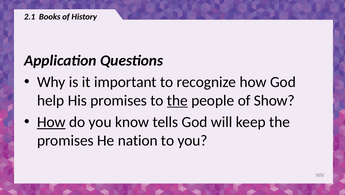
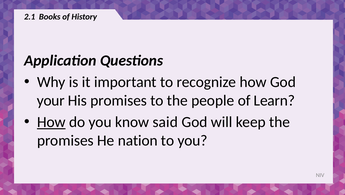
help: help -> your (51, 100)
the underline: present -> none (177, 100)
Show: Show -> Learn (274, 100)
tells: tells -> said (165, 122)
